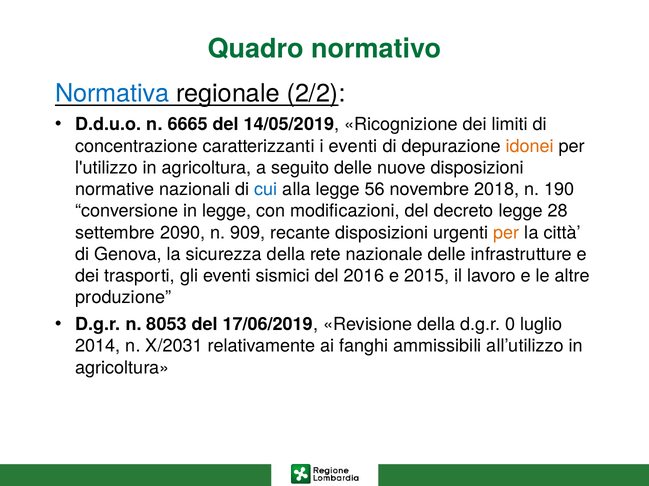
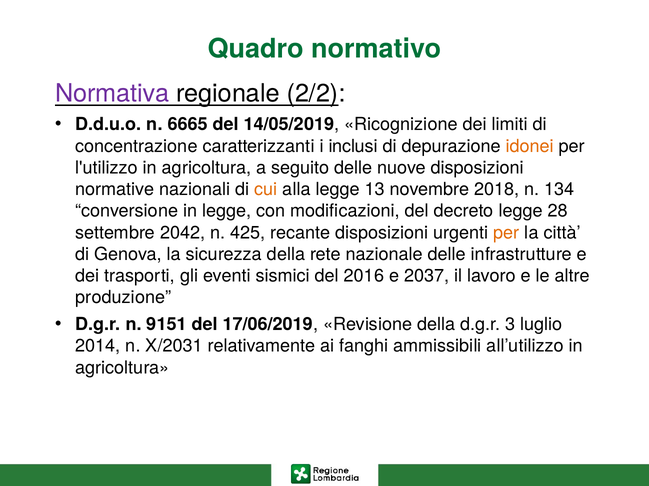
Normativa colour: blue -> purple (112, 94)
i eventi: eventi -> inclusi (353, 146)
cui colour: blue -> orange (266, 190)
56: 56 -> 13 (375, 190)
190: 190 -> 134 (559, 190)
2090: 2090 -> 2042 (183, 233)
909: 909 -> 425 (248, 233)
2015: 2015 -> 2037 (427, 276)
8053: 8053 -> 9151 (167, 325)
0: 0 -> 3 (510, 325)
